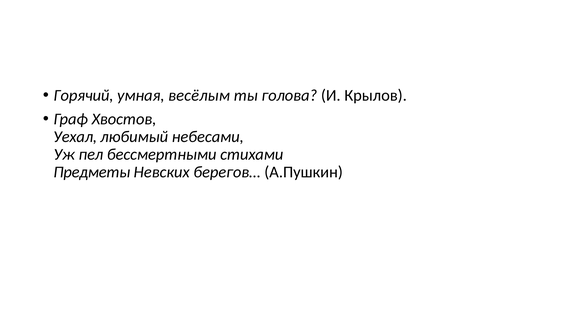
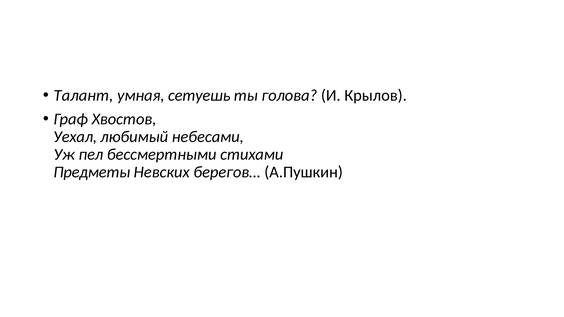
Горячий: Горячий -> Талант (83, 95)
весёлым: весёлым -> сетуешь (199, 95)
